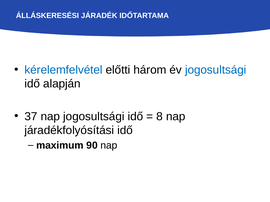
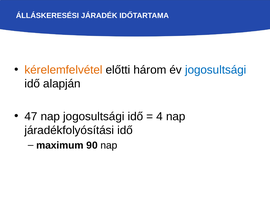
kérelemfelvétel colour: blue -> orange (64, 70)
37: 37 -> 47 (31, 117)
8: 8 -> 4 (160, 117)
